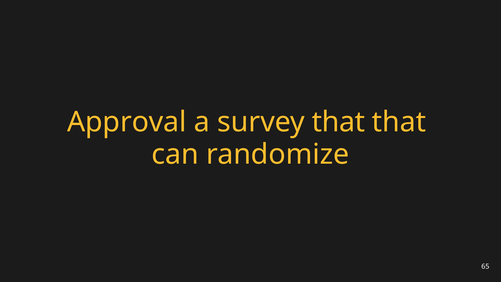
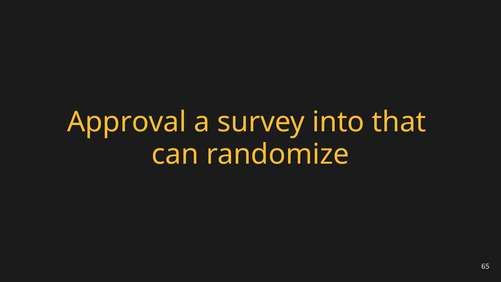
survey that: that -> into (338, 122)
